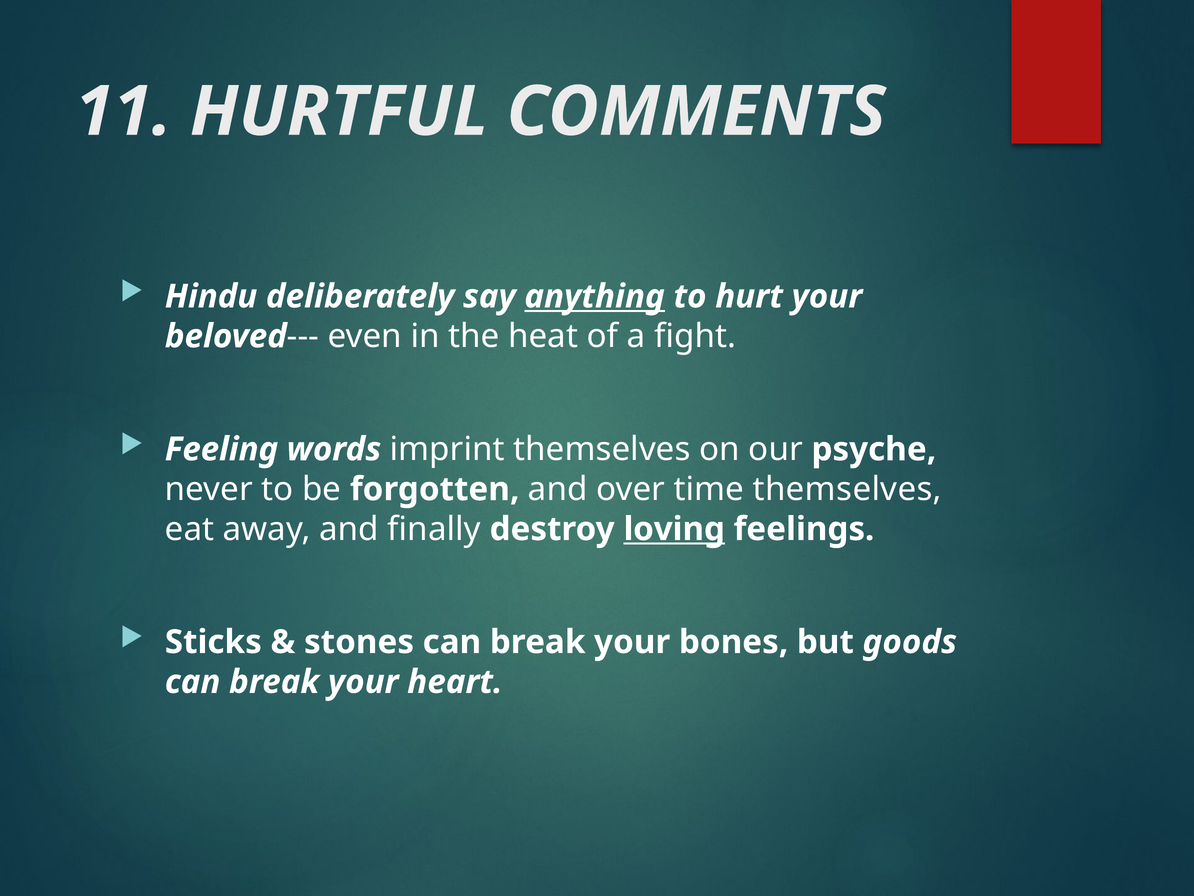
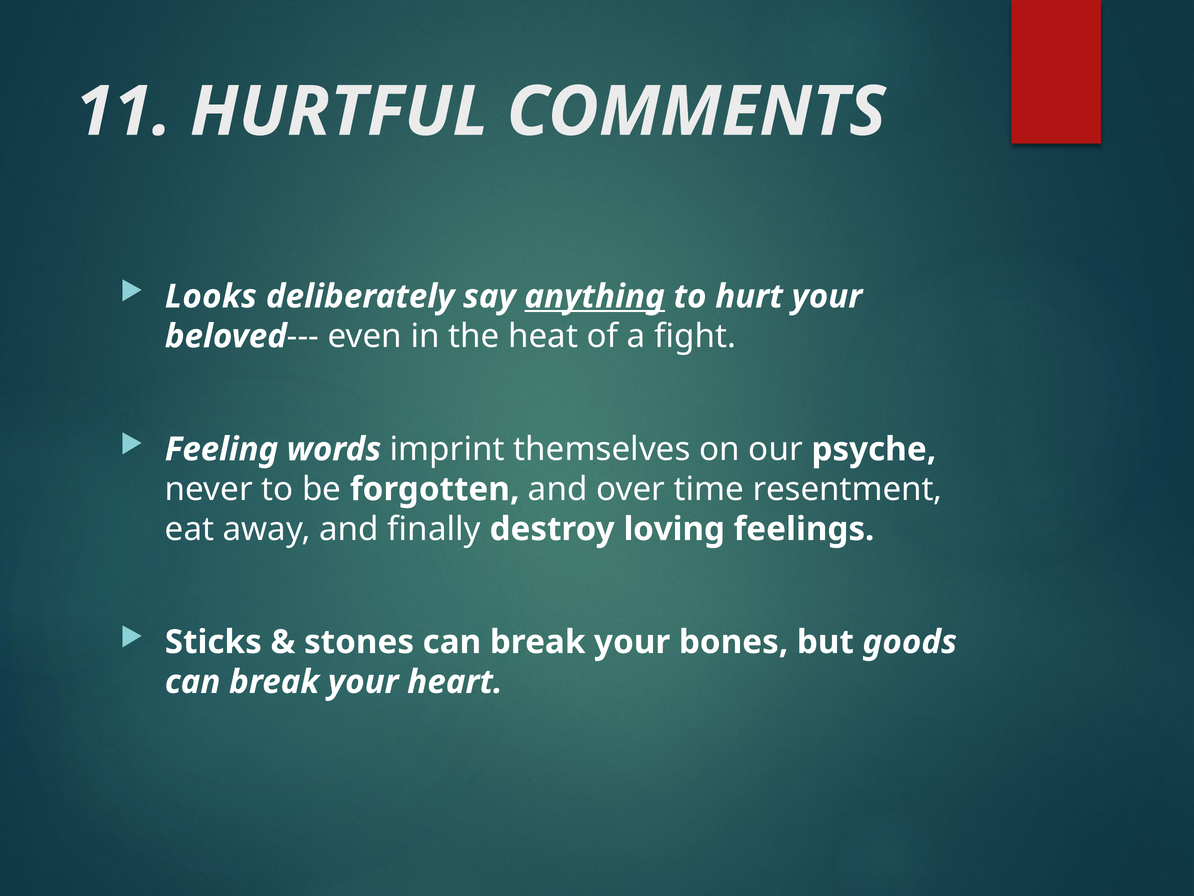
Hindu: Hindu -> Looks (211, 296)
time themselves: themselves -> resentment (848, 489)
loving underline: present -> none (674, 529)
